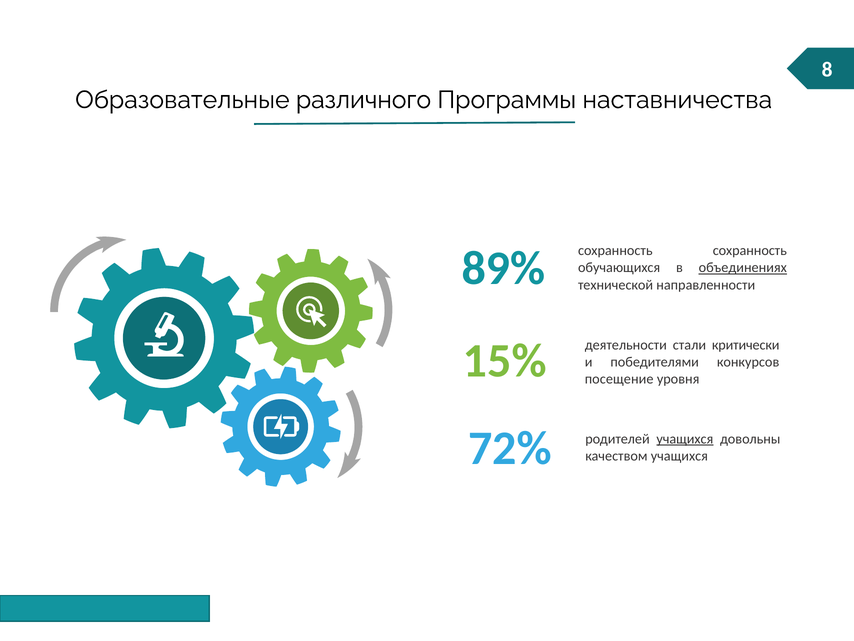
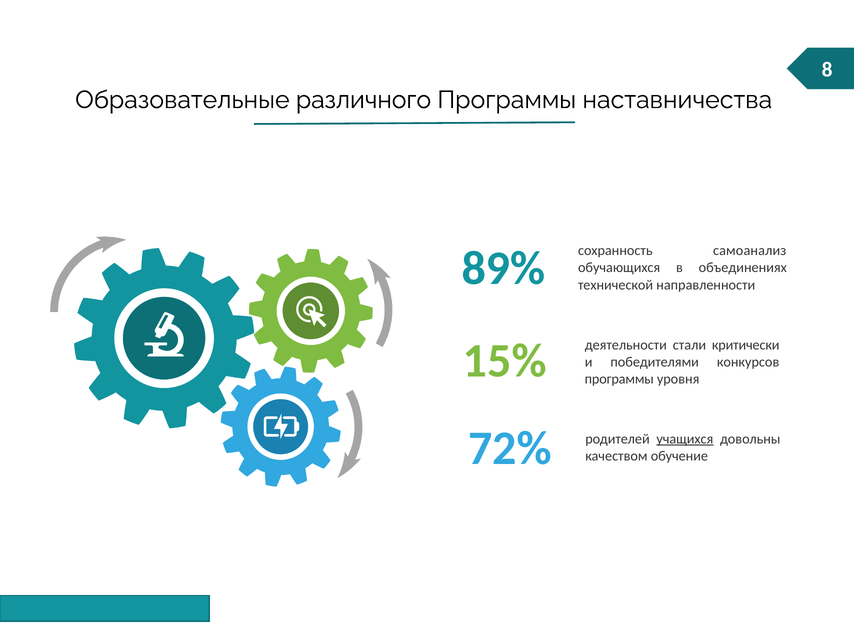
сохранность сохранность: сохранность -> самоанализ (750, 250)
объединениях underline: present -> none (743, 268)
посещение: посещение -> программы (619, 379)
качеством учащихся: учащихся -> обучение (679, 456)
